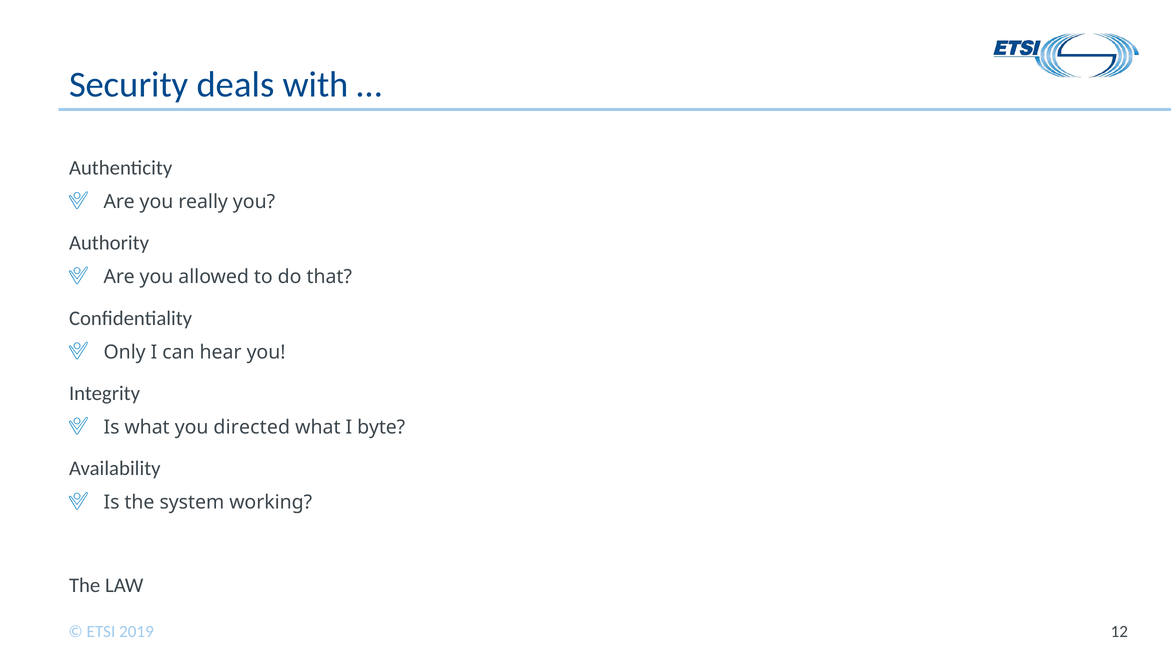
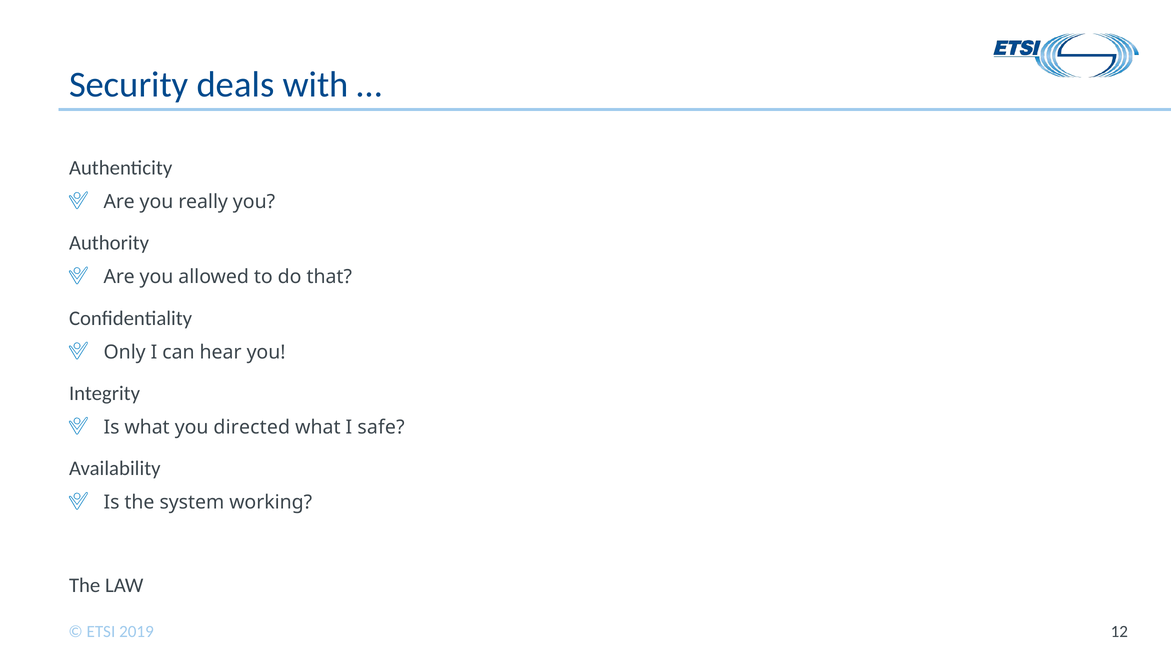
byte: byte -> safe (381, 428)
